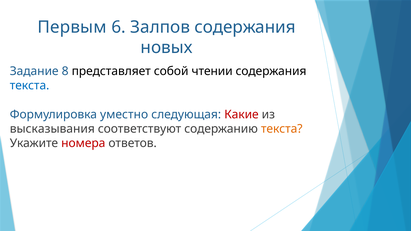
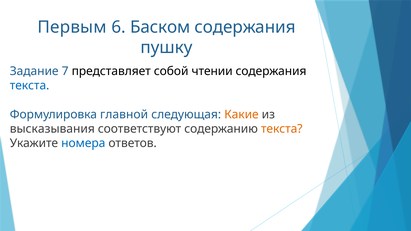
Залпов: Залпов -> Баском (160, 27)
новых: новых -> пушку (167, 48)
8: 8 -> 7 (65, 71)
уместно: уместно -> главной (124, 115)
Какие colour: red -> orange (241, 115)
номера colour: red -> blue (83, 143)
